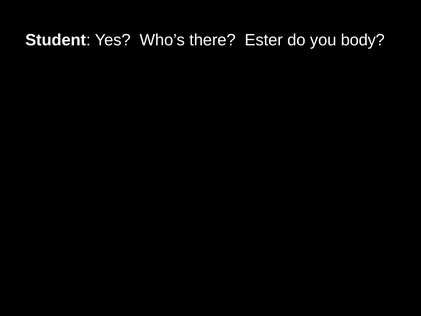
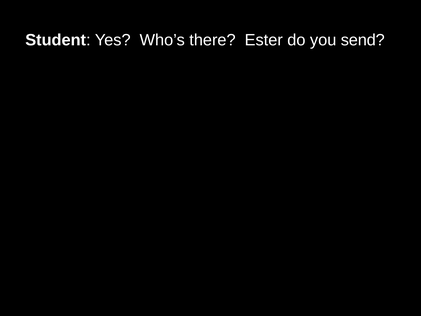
body: body -> send (363, 40)
